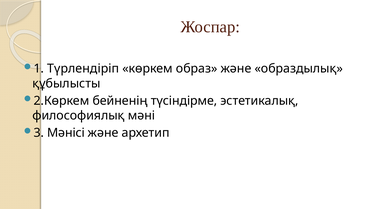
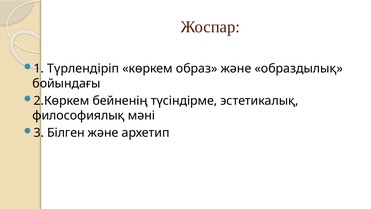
құбылысты: құбылысты -> бойындағы (67, 83)
Мәнісі: Мәнісі -> Білген (66, 133)
